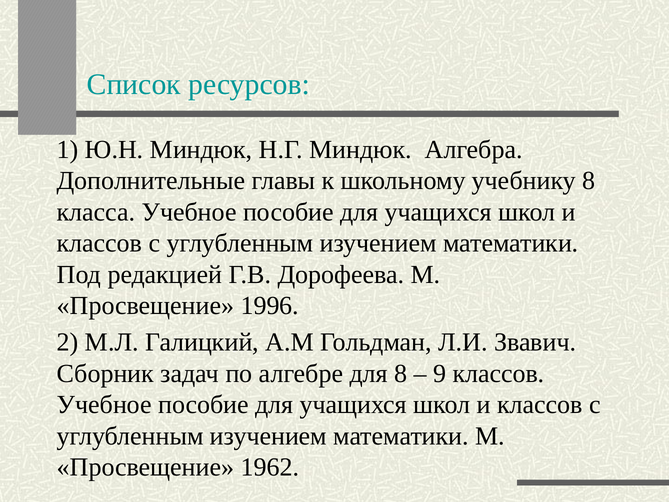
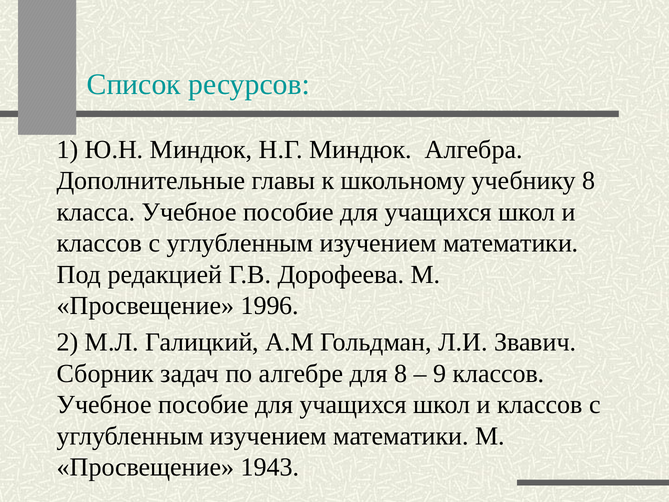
1962: 1962 -> 1943 (270, 467)
